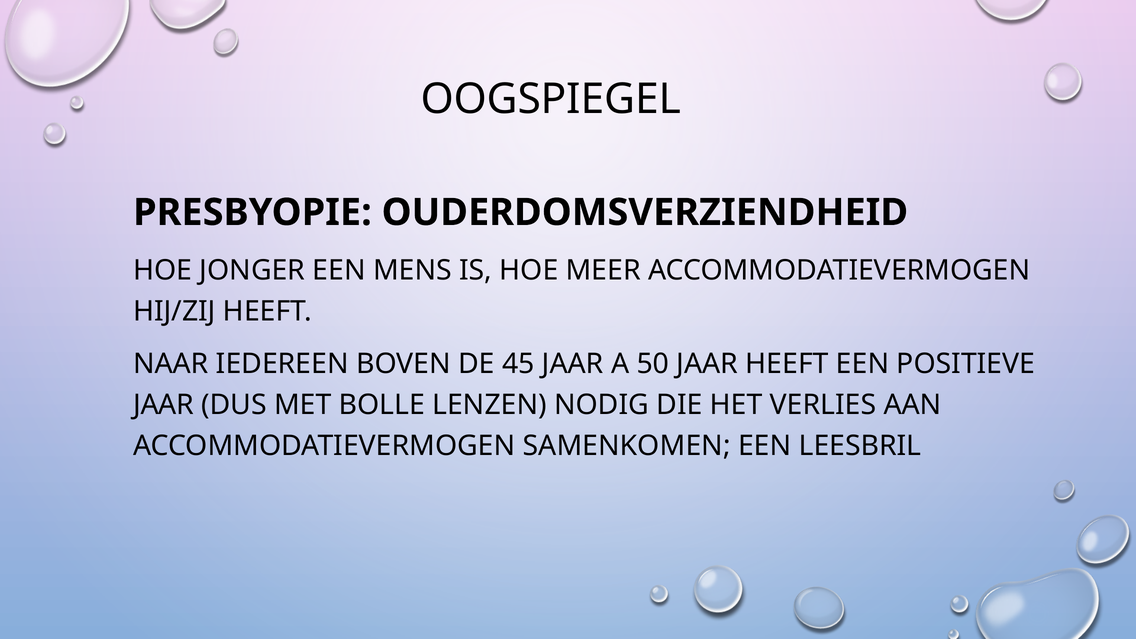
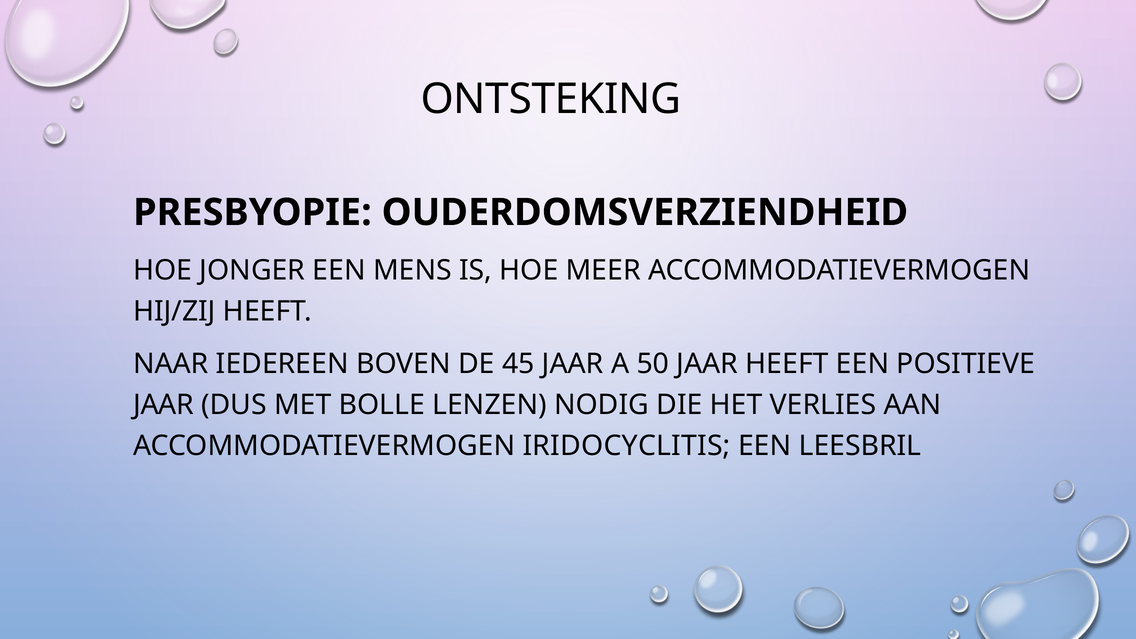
OOGSPIEGEL: OOGSPIEGEL -> ONTSTEKING (551, 99)
SAMENKOMEN: SAMENKOMEN -> IRIDOCYCLITIS (627, 446)
